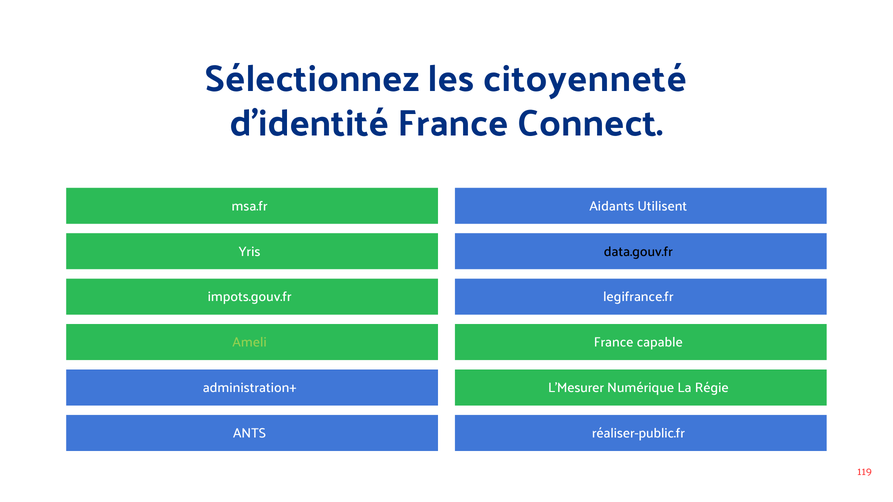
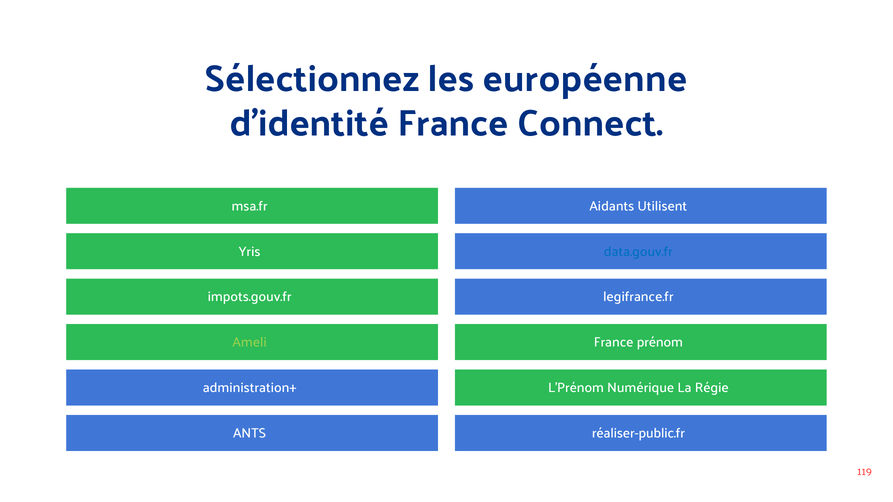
citoyenneté: citoyenneté -> européenne (585, 79)
data.gouv.fr colour: black -> blue (638, 252)
capable: capable -> prénom (660, 343)
L’Mesurer: L’Mesurer -> L’Prénom (576, 388)
